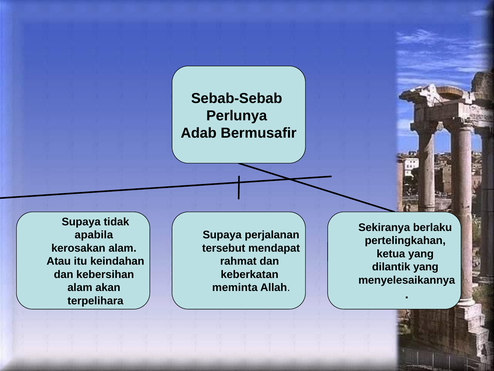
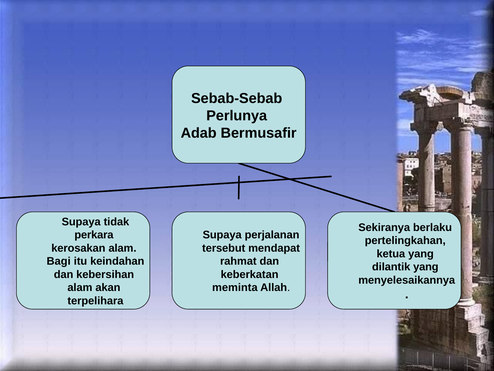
apabila: apabila -> perkara (94, 235)
Atau: Atau -> Bagi (59, 261)
